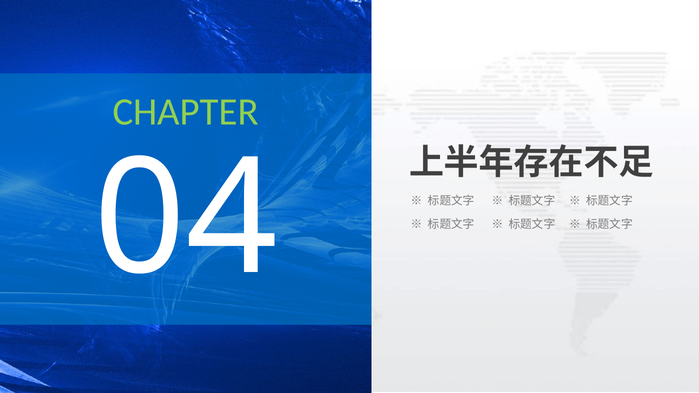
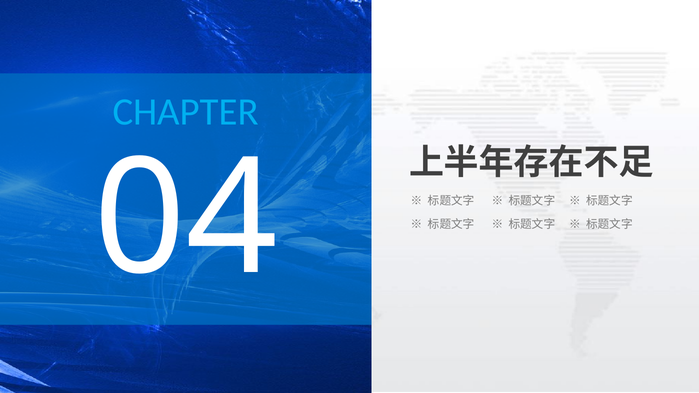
CHAPTER colour: light green -> light blue (186, 112)
